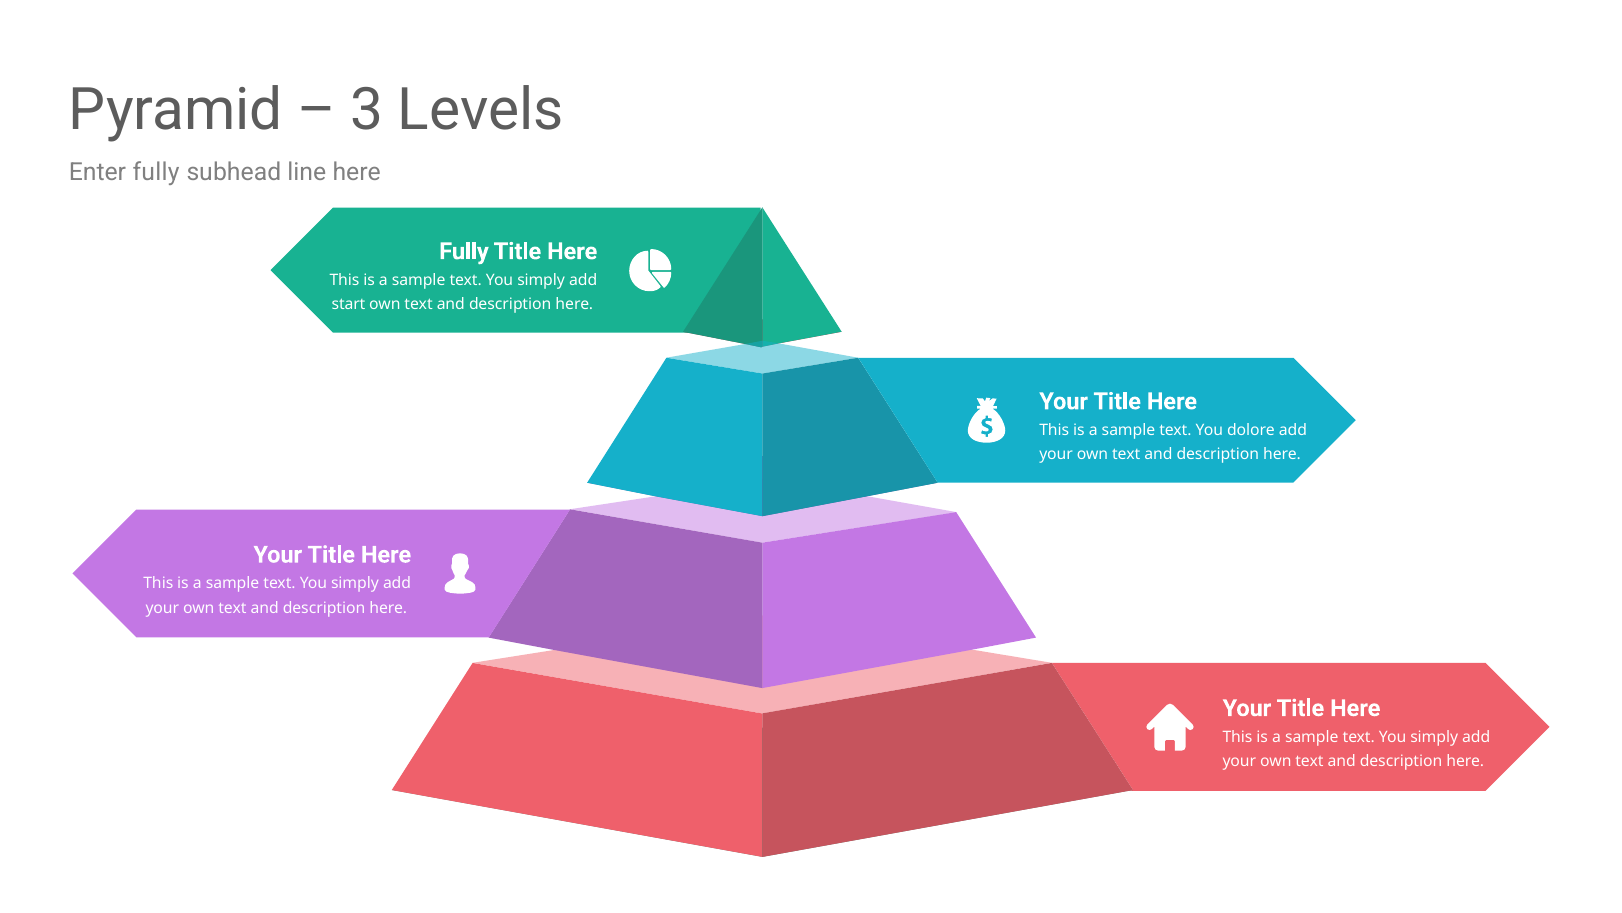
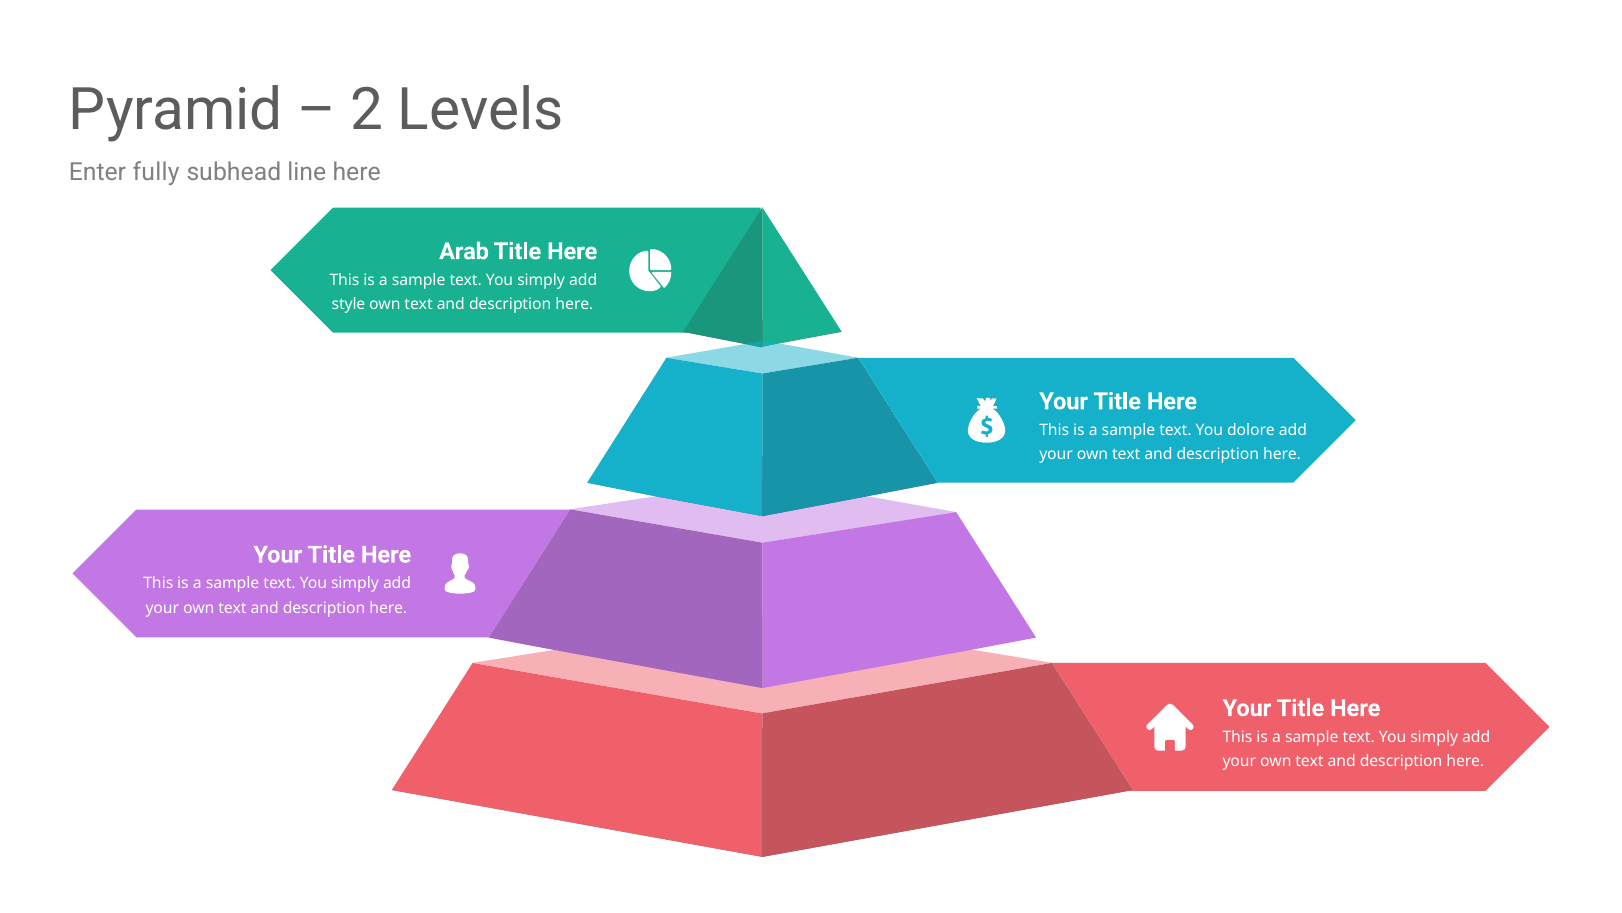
3: 3 -> 2 (367, 110)
Fully: Fully -> Arab (464, 251)
start: start -> style (349, 305)
